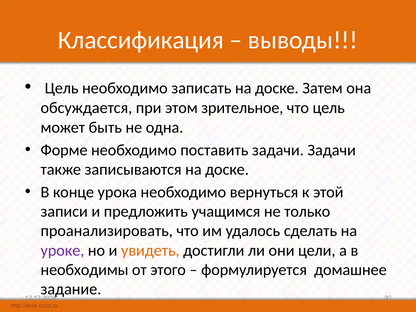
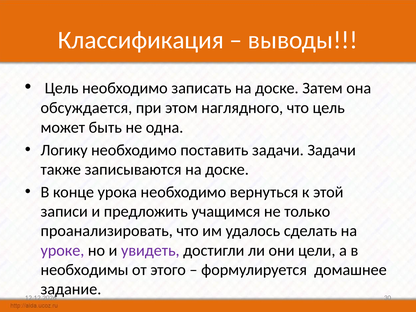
зрительное: зрительное -> наглядного (242, 108)
Форме: Форме -> Логику (64, 150)
увидеть colour: orange -> purple (150, 250)
